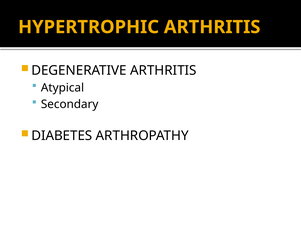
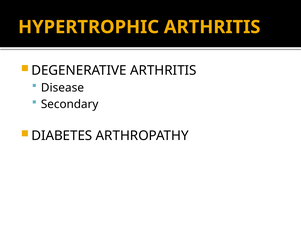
Atypical: Atypical -> Disease (62, 88)
